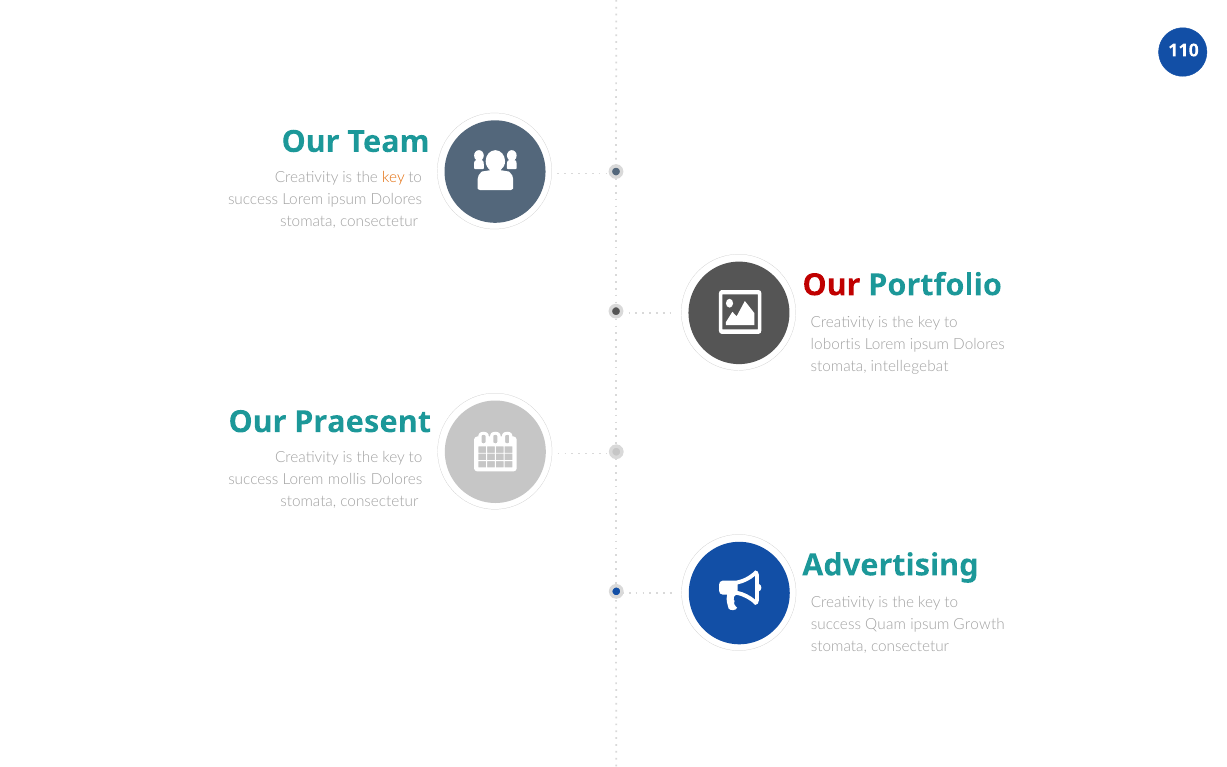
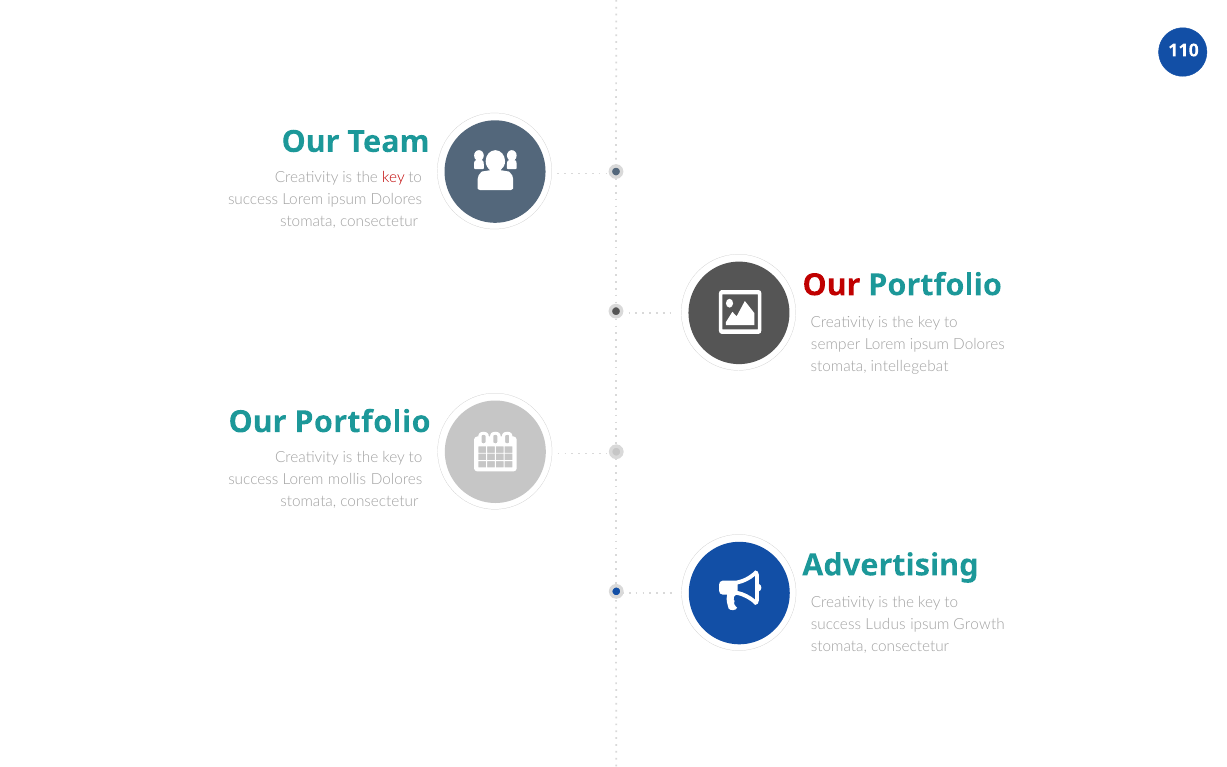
key colour: orange -> red (393, 177)
lobortis: lobortis -> semper (836, 344)
Praesent: Praesent -> Portfolio (363, 422)
Quam: Quam -> Ludus (886, 625)
